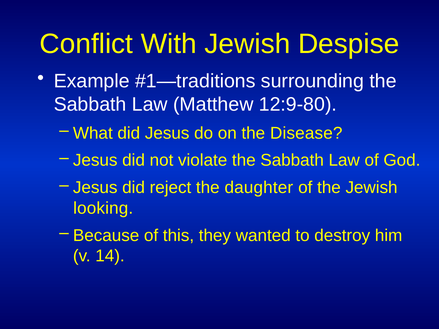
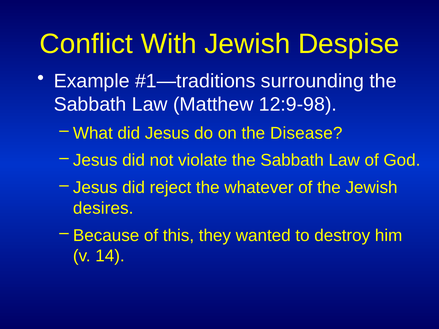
12:9-80: 12:9-80 -> 12:9-98 (298, 105)
daughter: daughter -> whatever (259, 188)
looking: looking -> desires (103, 208)
